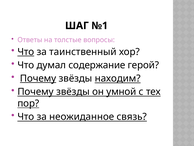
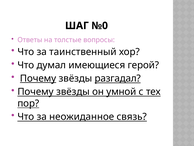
№1: №1 -> №0 (100, 26)
Что underline: present -> none (26, 52)
содержание: содержание -> имеющиеся (97, 65)
находим: находим -> разгадал (118, 78)
